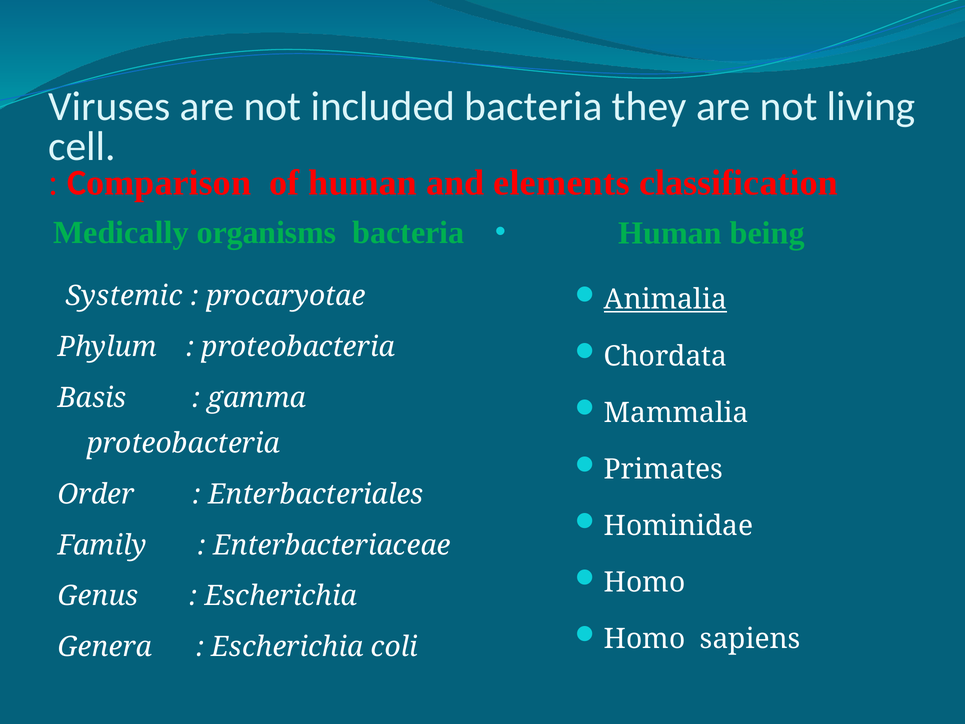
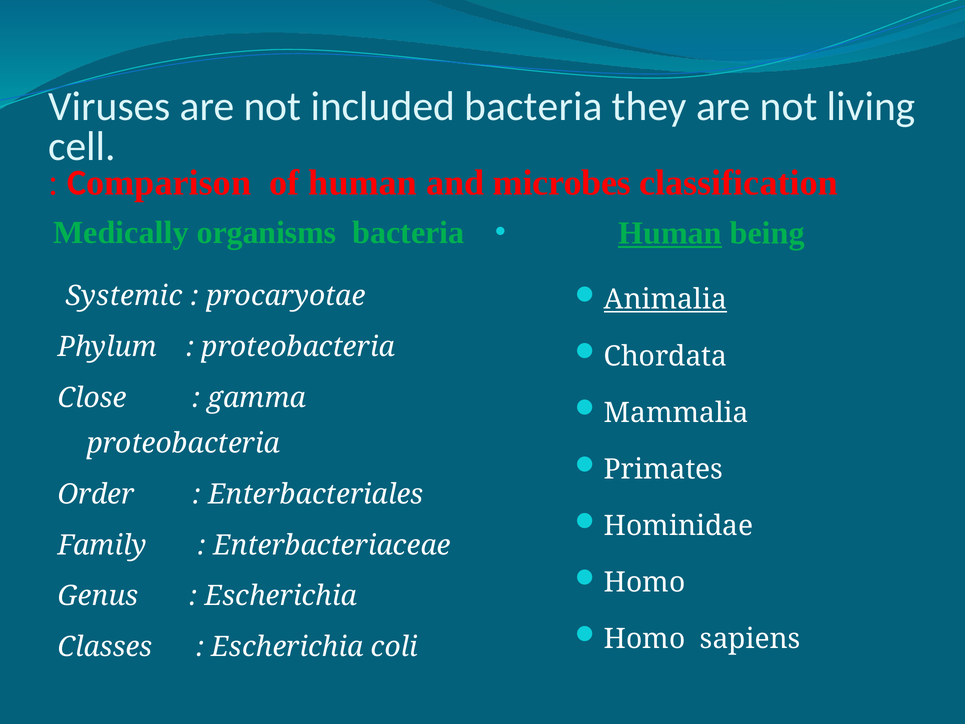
elements: elements -> microbes (562, 183)
Human underline: none -> present (670, 233)
Basis: Basis -> Close (92, 398)
Genera: Genera -> Classes (105, 647)
